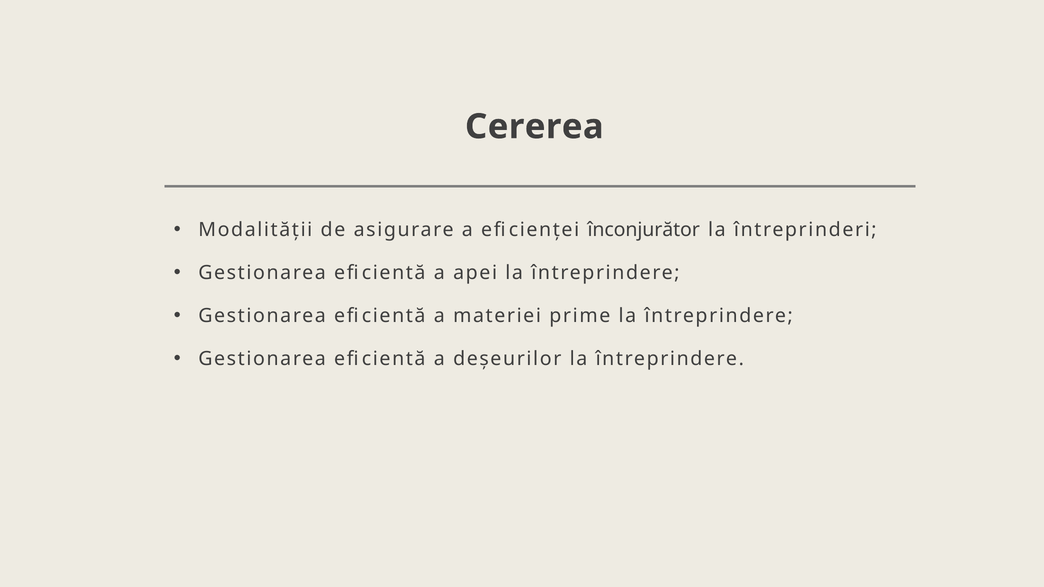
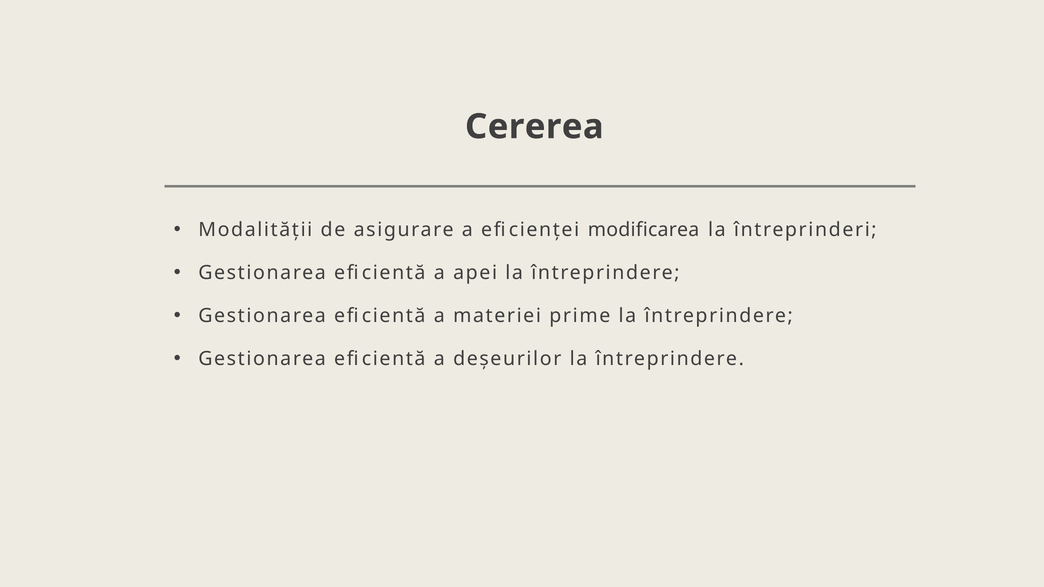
înconjurător: înconjurător -> modificarea (644, 230)
